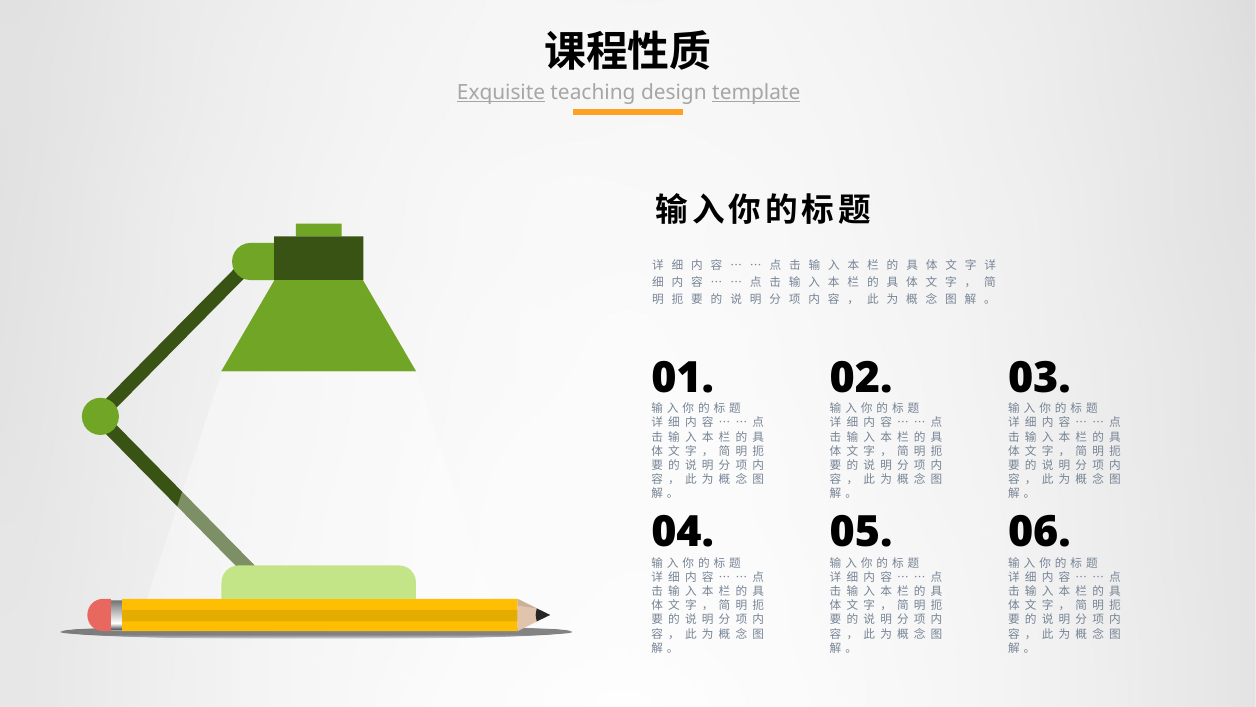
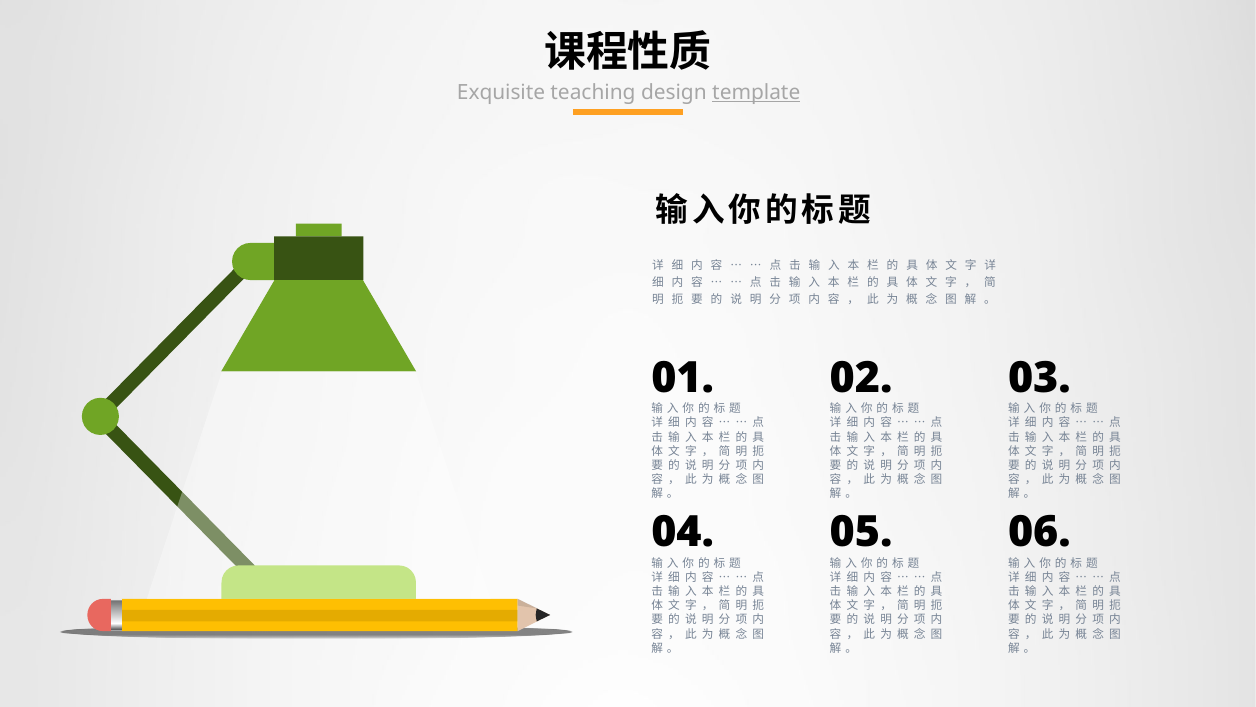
Exquisite underline: present -> none (501, 93)
